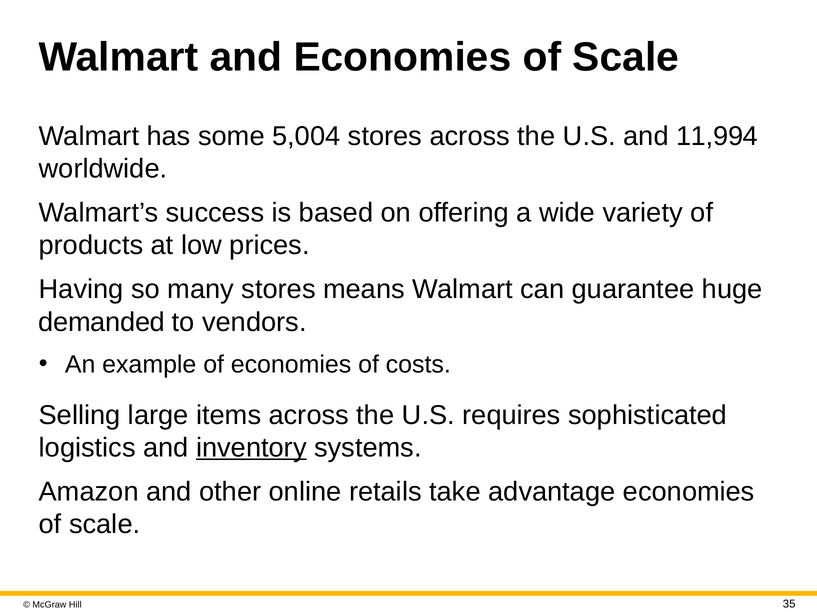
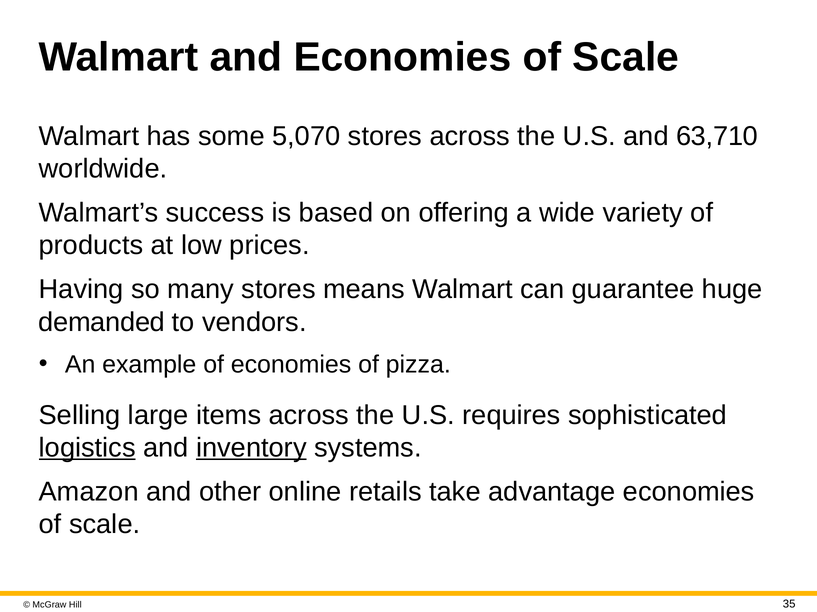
5,004: 5,004 -> 5,070 (306, 136)
11,994: 11,994 -> 63,710 (717, 136)
costs: costs -> pizza (418, 365)
logistics underline: none -> present (87, 448)
